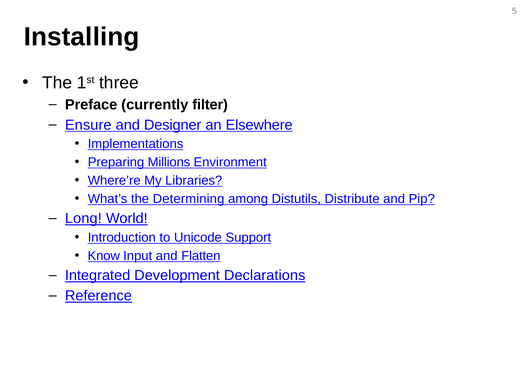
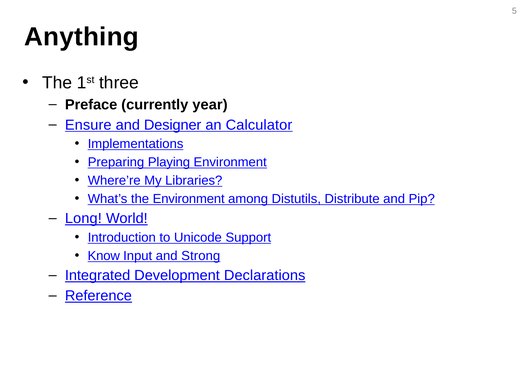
Installing: Installing -> Anything (81, 37)
filter: filter -> year (210, 104)
Elsewhere: Elsewhere -> Calculator (259, 125)
Millions: Millions -> Playing (169, 162)
the Determining: Determining -> Environment (189, 199)
Flatten: Flatten -> Strong (201, 255)
